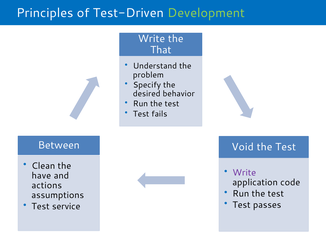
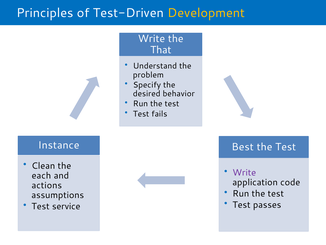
Development colour: light green -> yellow (206, 13)
Between: Between -> Instance (59, 145)
Void: Void -> Best (243, 147)
have: have -> each (41, 175)
